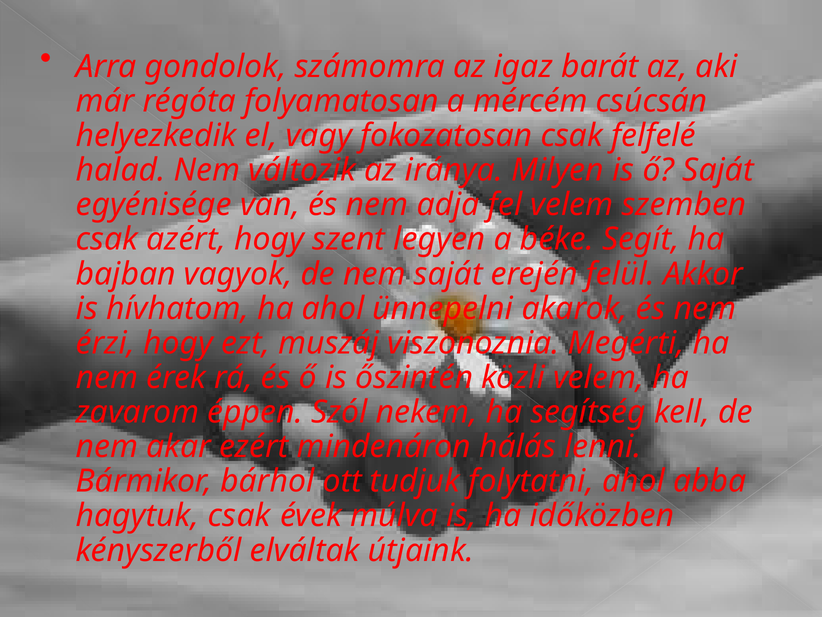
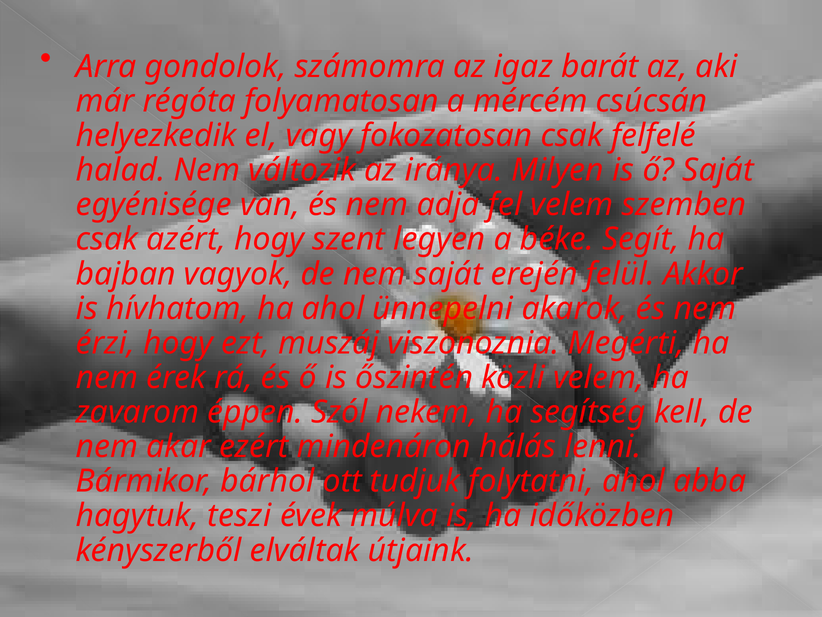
hagytuk csak: csak -> teszi (239, 515)
